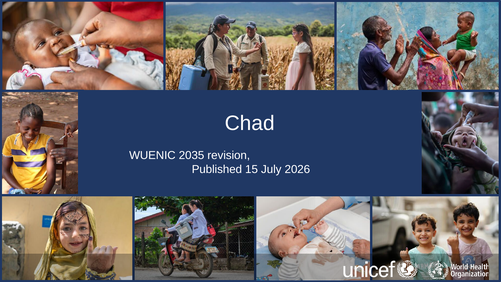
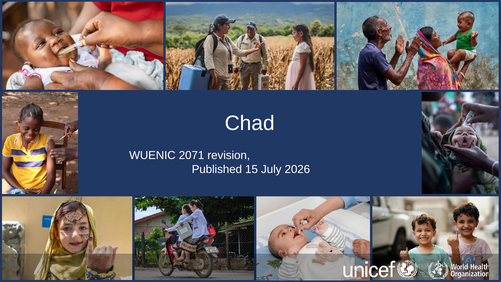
2035: 2035 -> 2071 (192, 155)
